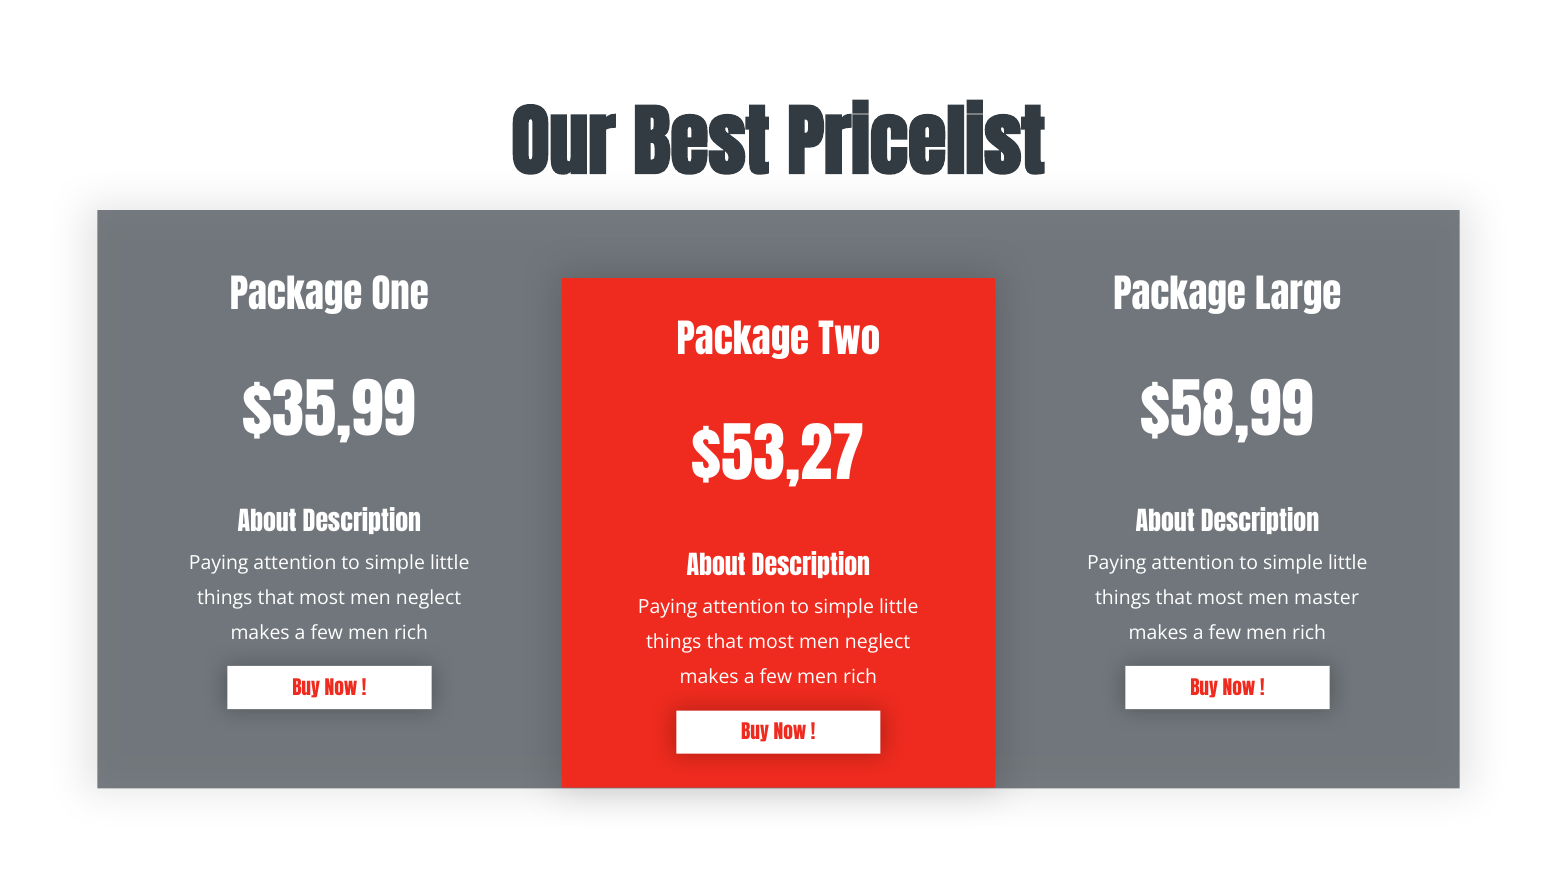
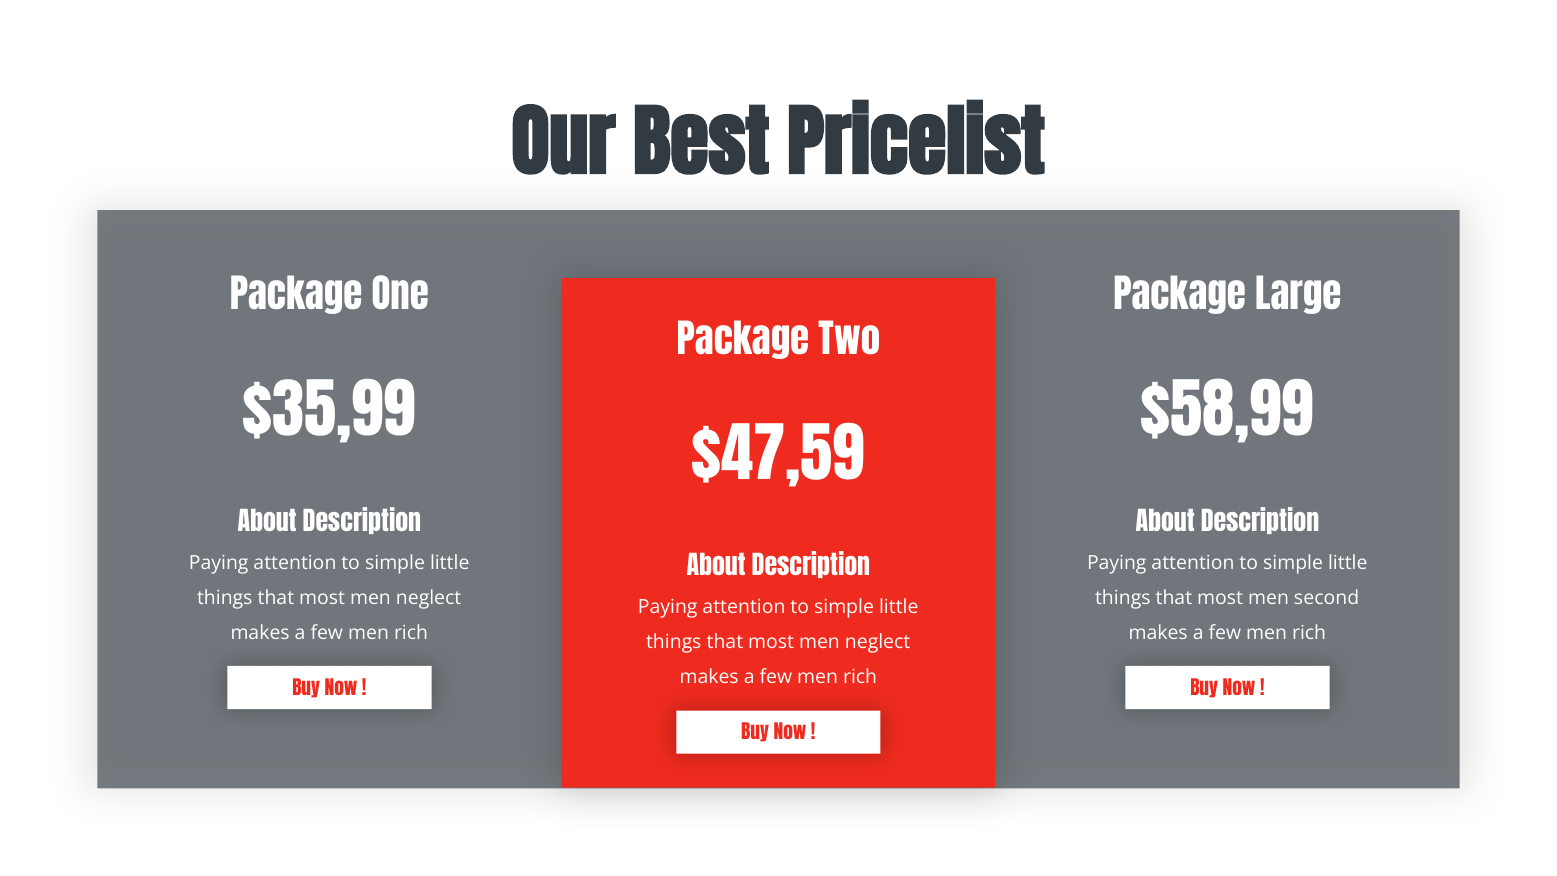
$53,27: $53,27 -> $47,59 (778, 458)
master: master -> second (1327, 598)
